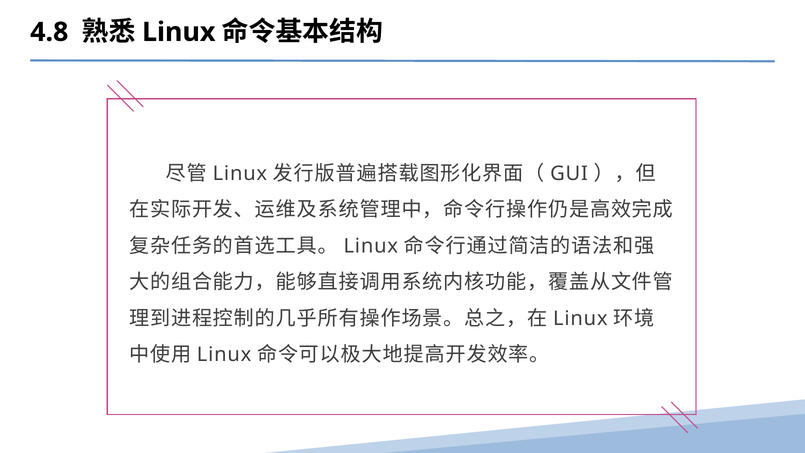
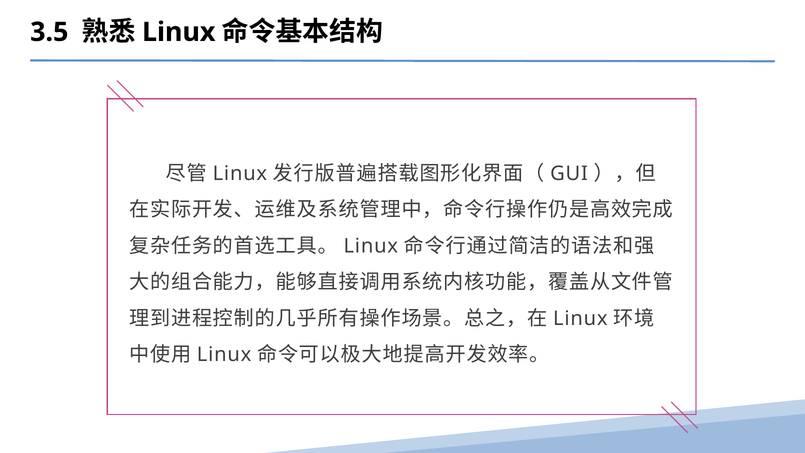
4.8: 4.8 -> 3.5 (49, 32)
